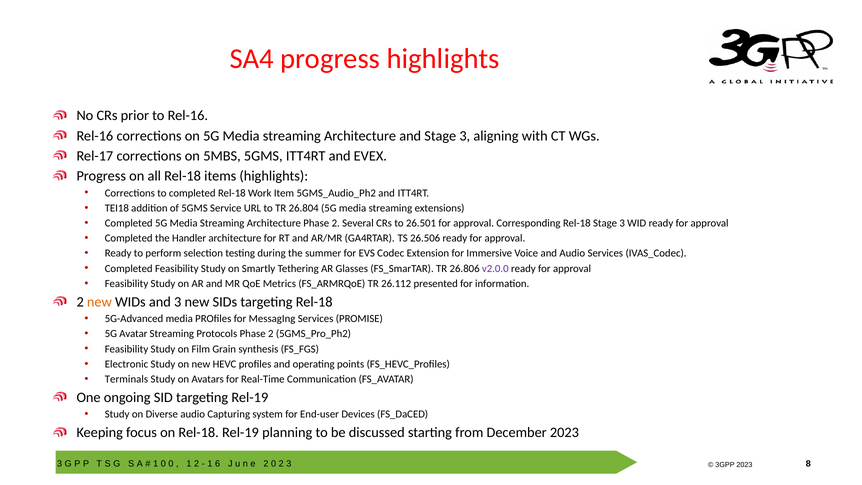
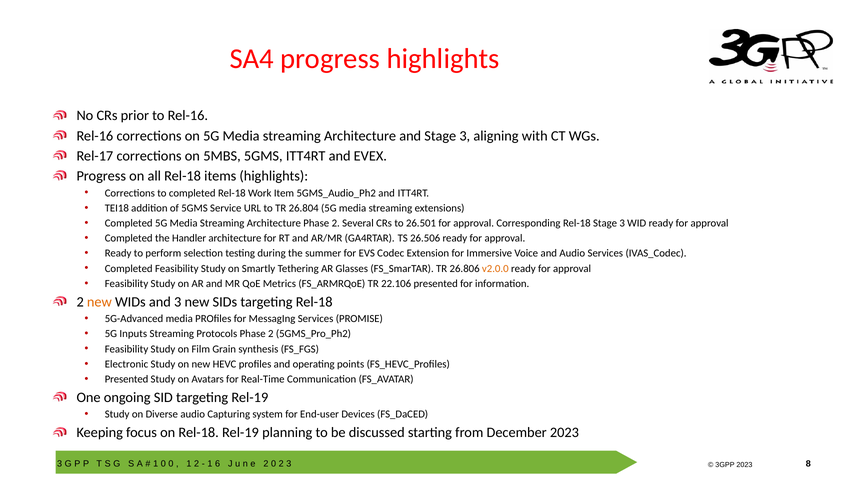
v2.0.0 colour: purple -> orange (495, 268)
26.112: 26.112 -> 22.106 (396, 284)
Avatar: Avatar -> Inputs (133, 334)
Terminals: Terminals -> Presented (127, 379)
